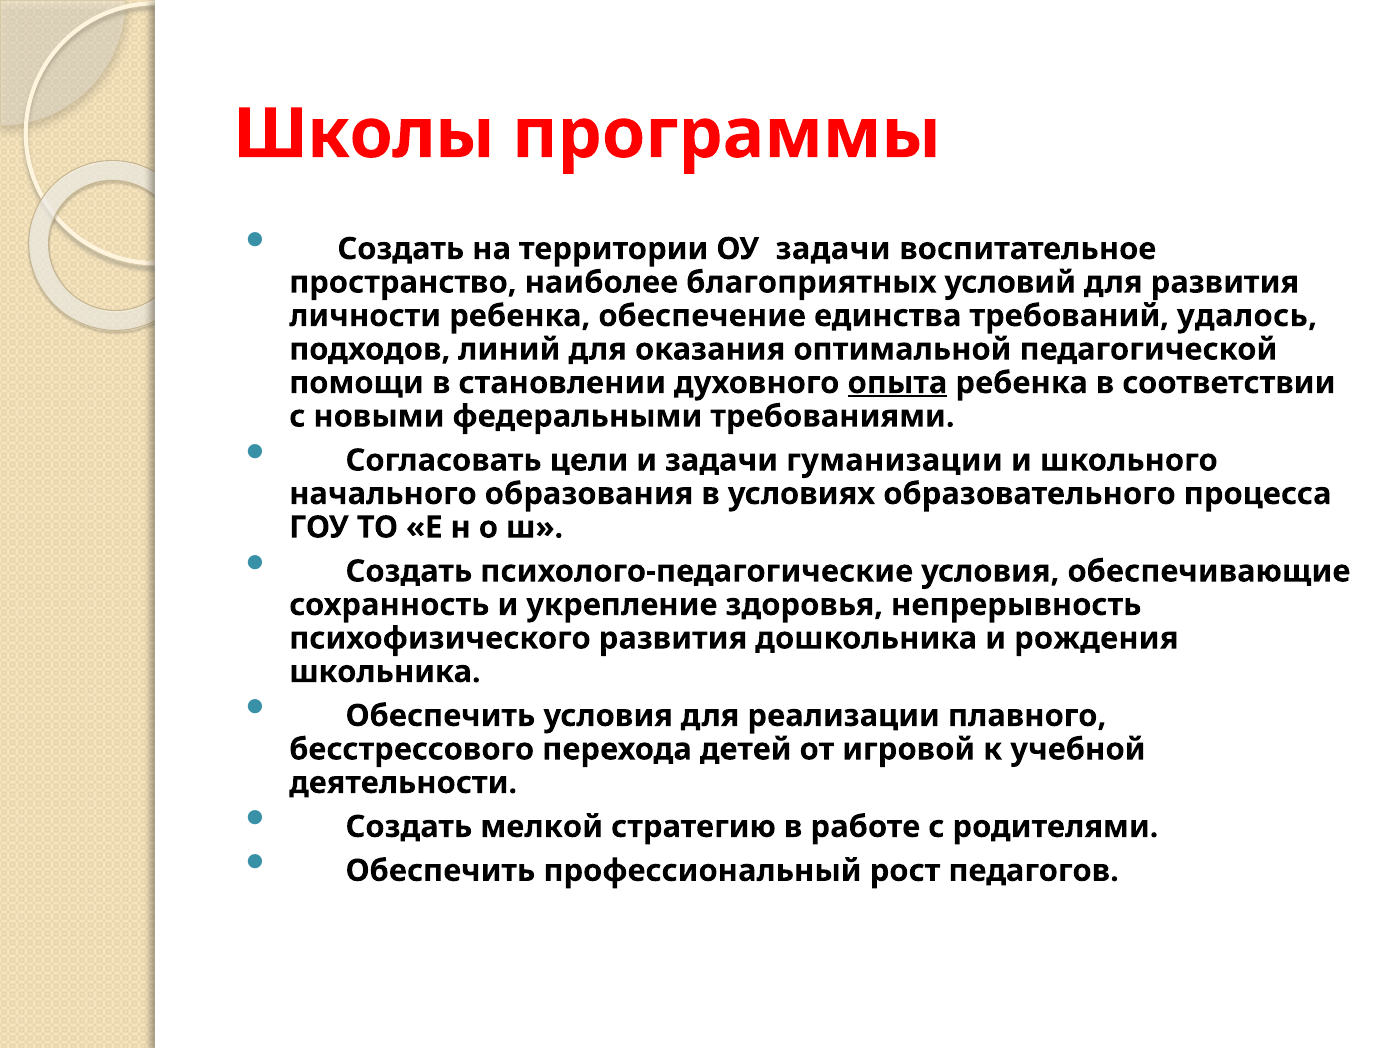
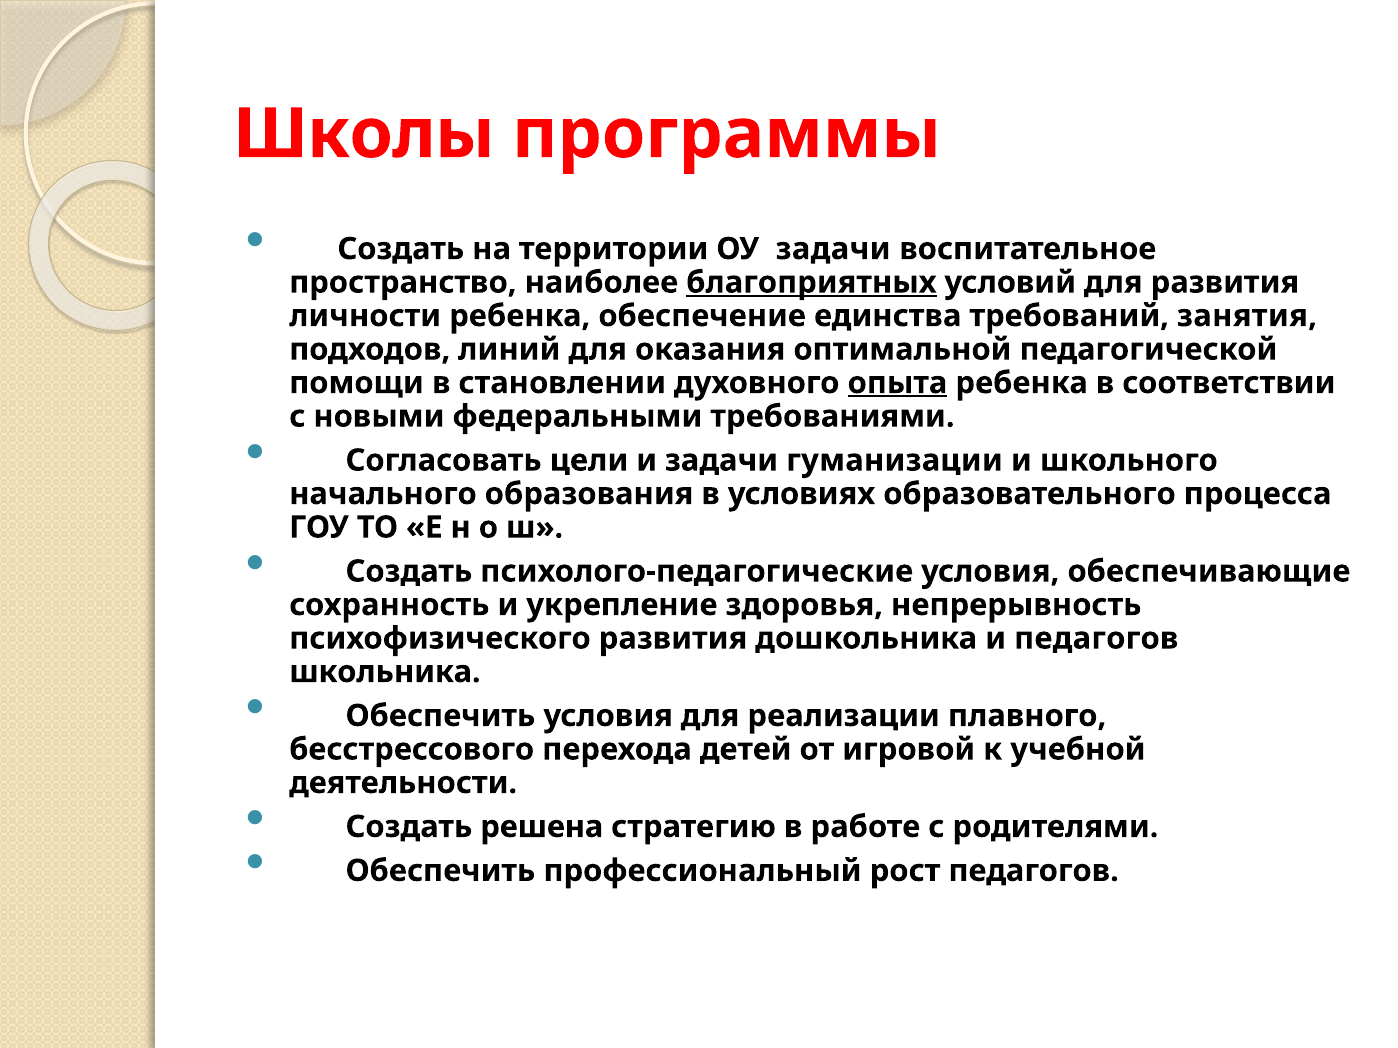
благоприятных underline: none -> present (811, 283)
удалось: удалось -> занятия (1247, 316)
и рождения: рождения -> педагогов (1096, 639)
мелкой: мелкой -> решена (542, 827)
